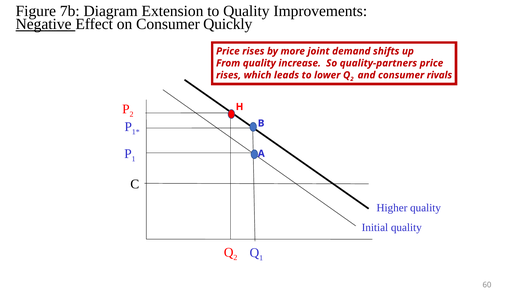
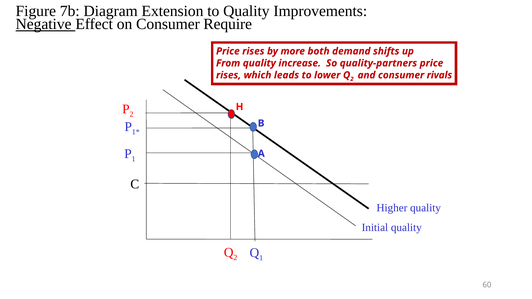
Quickly: Quickly -> Require (228, 24)
joint: joint -> both (319, 51)
